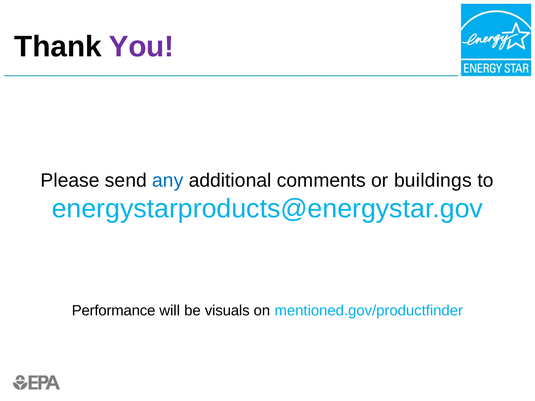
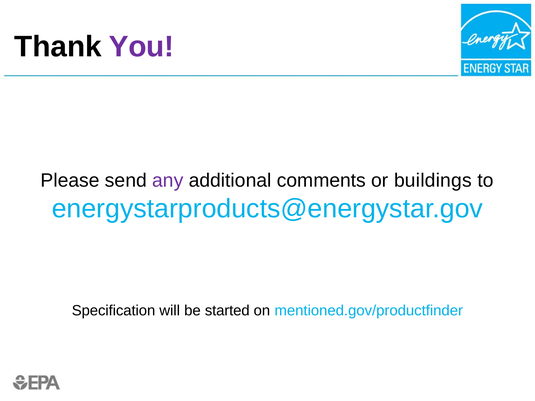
any colour: blue -> purple (168, 181)
Performance: Performance -> Specification (114, 311)
visuals: visuals -> started (227, 311)
